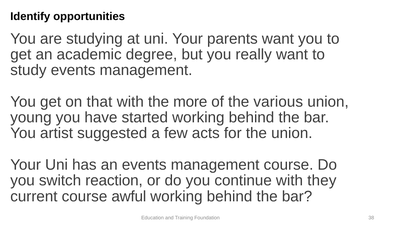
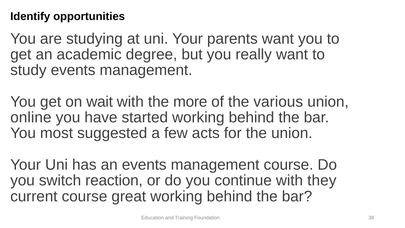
that: that -> wait (100, 102)
young: young -> online (31, 117)
artist: artist -> most (57, 133)
awful: awful -> great (129, 196)
